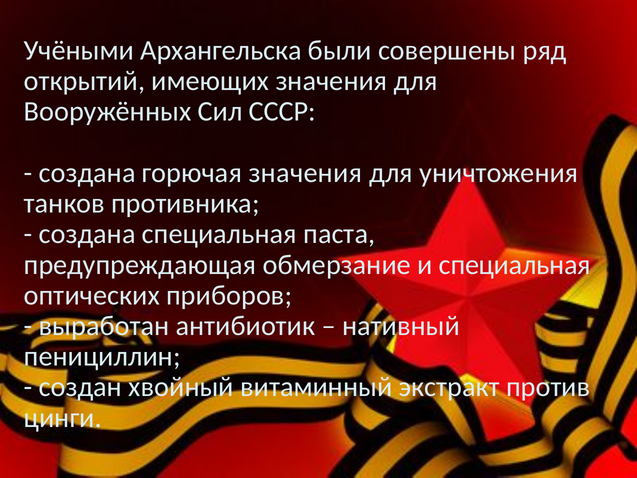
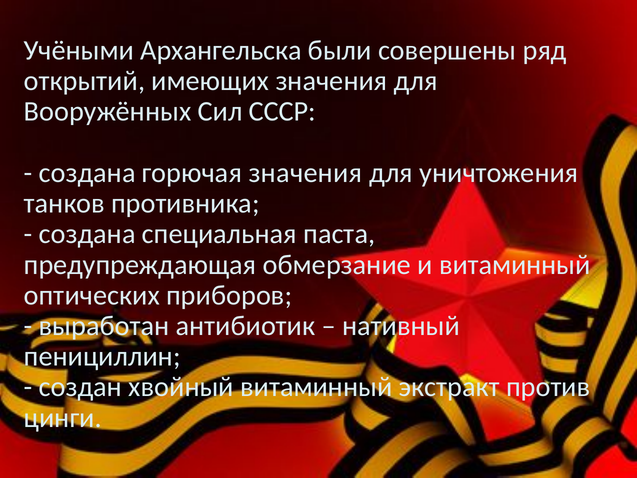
и специальная: специальная -> витаминный (515, 265)
